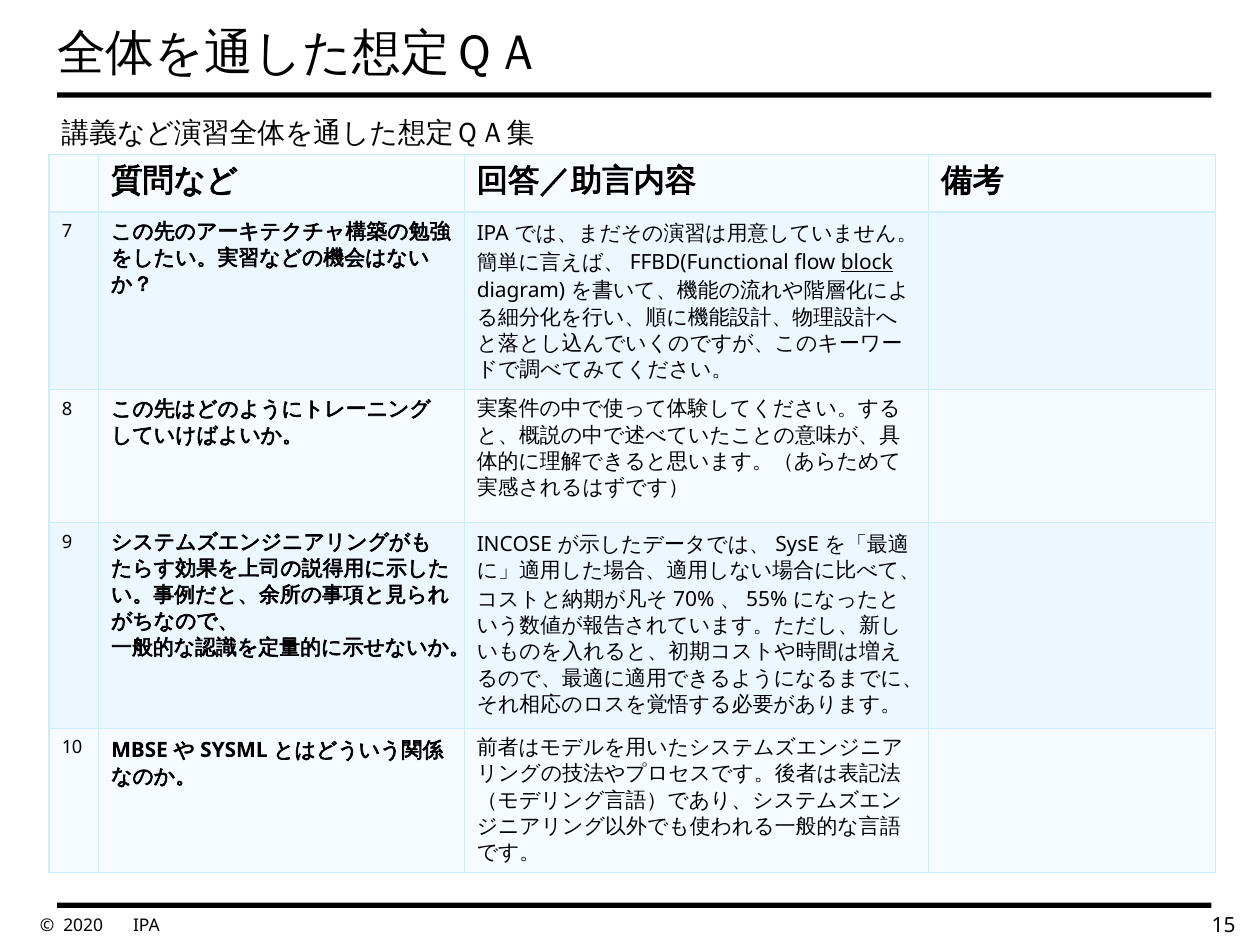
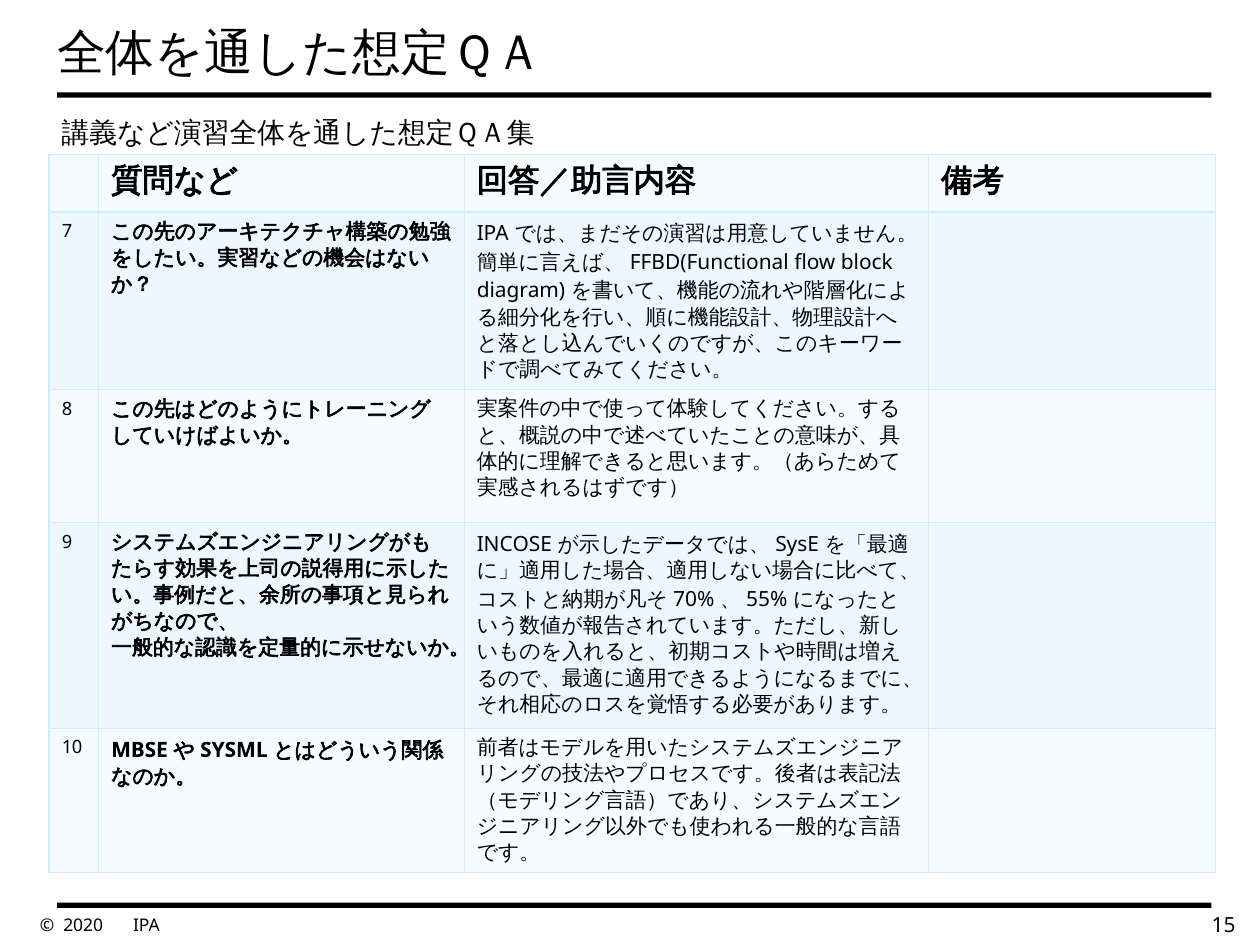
block underline: present -> none (867, 262)
